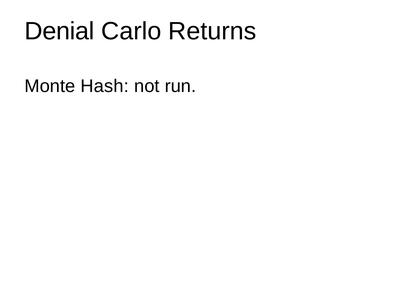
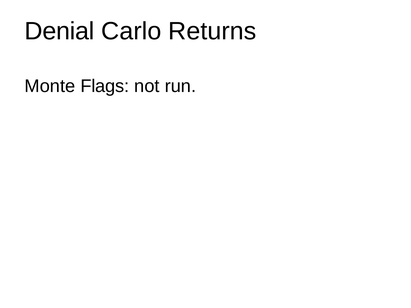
Hash: Hash -> Flags (105, 86)
